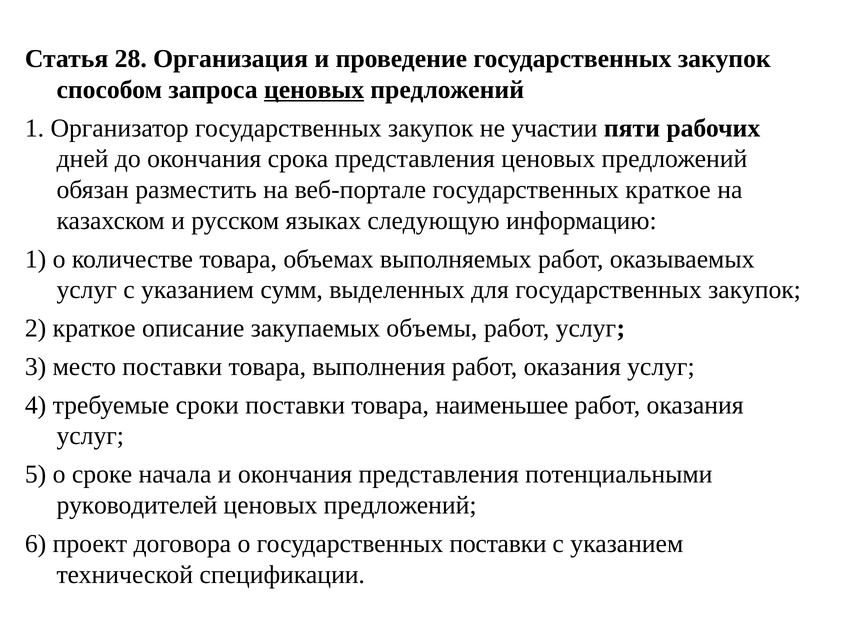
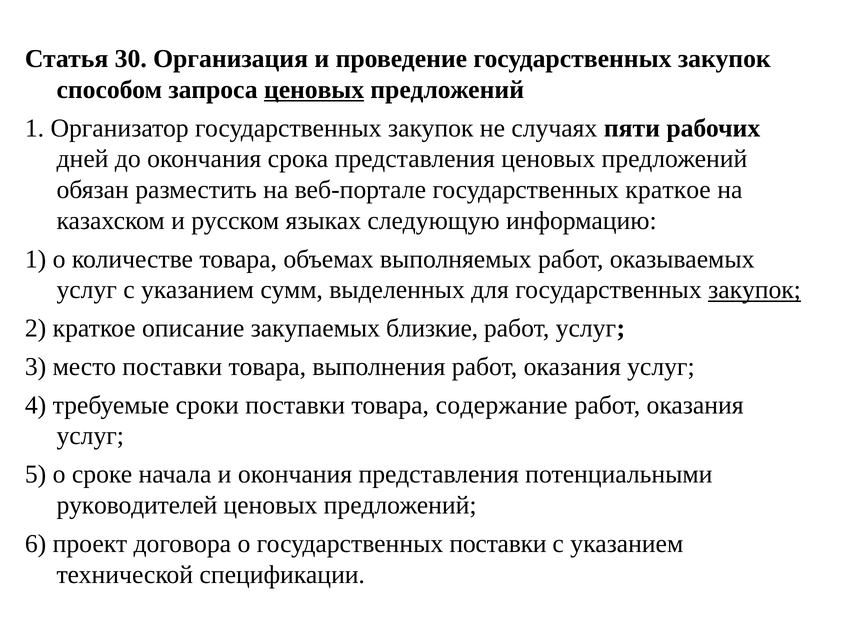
28: 28 -> 30 (131, 59)
участии: участии -> случаях (554, 128)
закупок underline: none -> present (755, 290)
объемы: объемы -> близкие (432, 328)
наименьшее: наименьшее -> содержание (502, 405)
